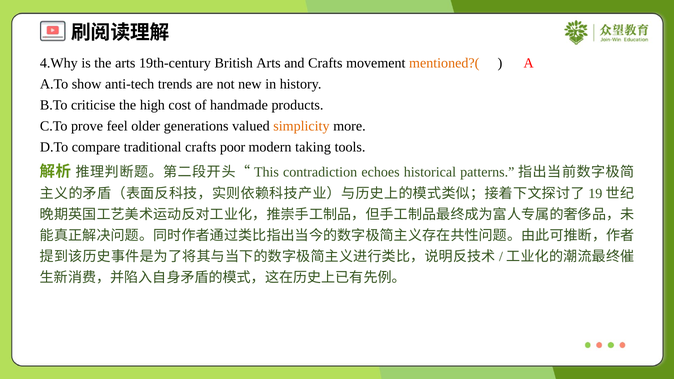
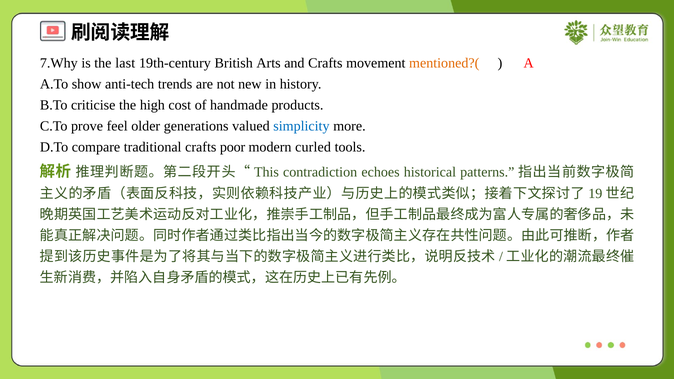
4.Why: 4.Why -> 7.Why (59, 63)
the arts: arts -> last (125, 63)
simplicity colour: orange -> blue (301, 126)
taking: taking -> curled (313, 147)
